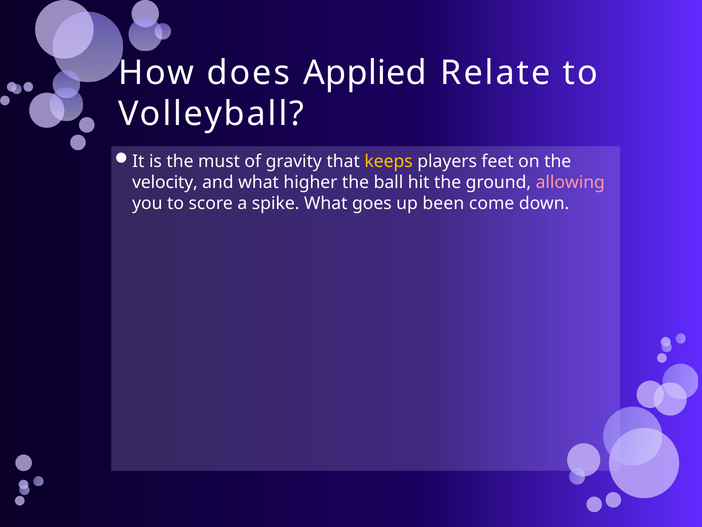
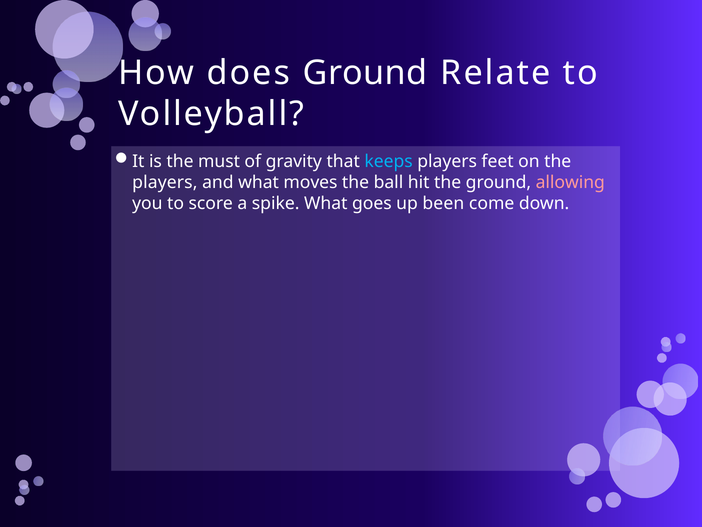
does Applied: Applied -> Ground (365, 73)
keeps colour: yellow -> light blue (389, 161)
velocity: velocity -> players (165, 182)
higher: higher -> moves (310, 182)
